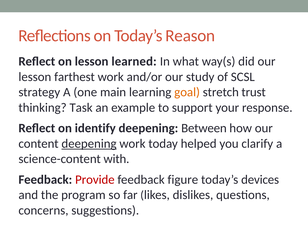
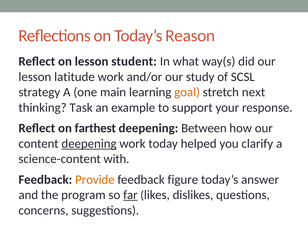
learned: learned -> student (134, 61)
farthest: farthest -> latitude (74, 77)
trust: trust -> next (253, 92)
identify: identify -> farthest (95, 128)
Provide colour: red -> orange (95, 180)
devices: devices -> answer (260, 180)
far underline: none -> present (130, 195)
